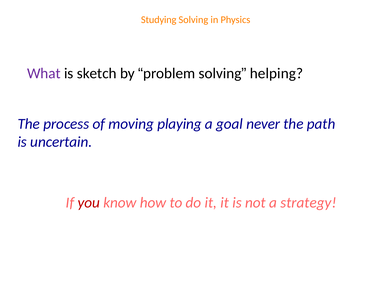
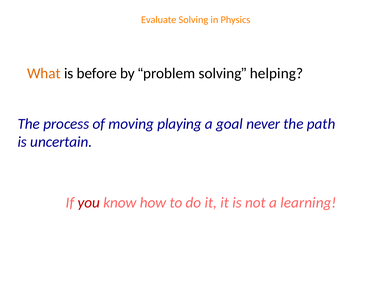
Studying: Studying -> Evaluate (159, 20)
What colour: purple -> orange (44, 73)
sketch: sketch -> before (97, 73)
strategy: strategy -> learning (308, 203)
